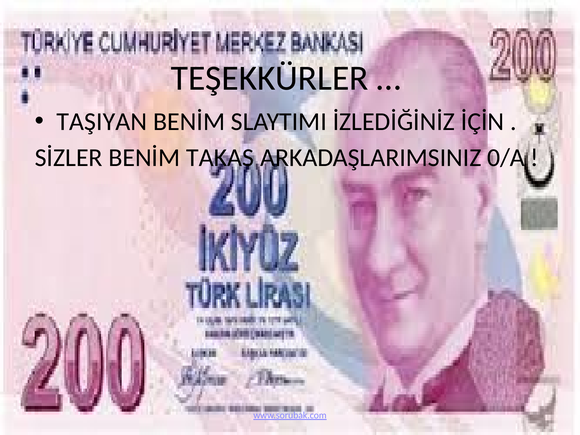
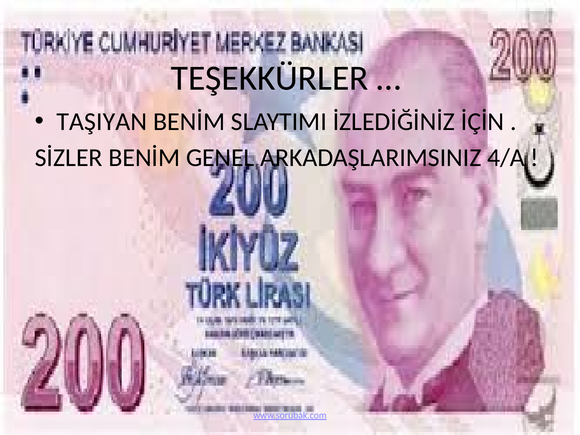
TAKAS: TAKAS -> GENEL (220, 158)
0/A: 0/A -> 4/A (506, 158)
